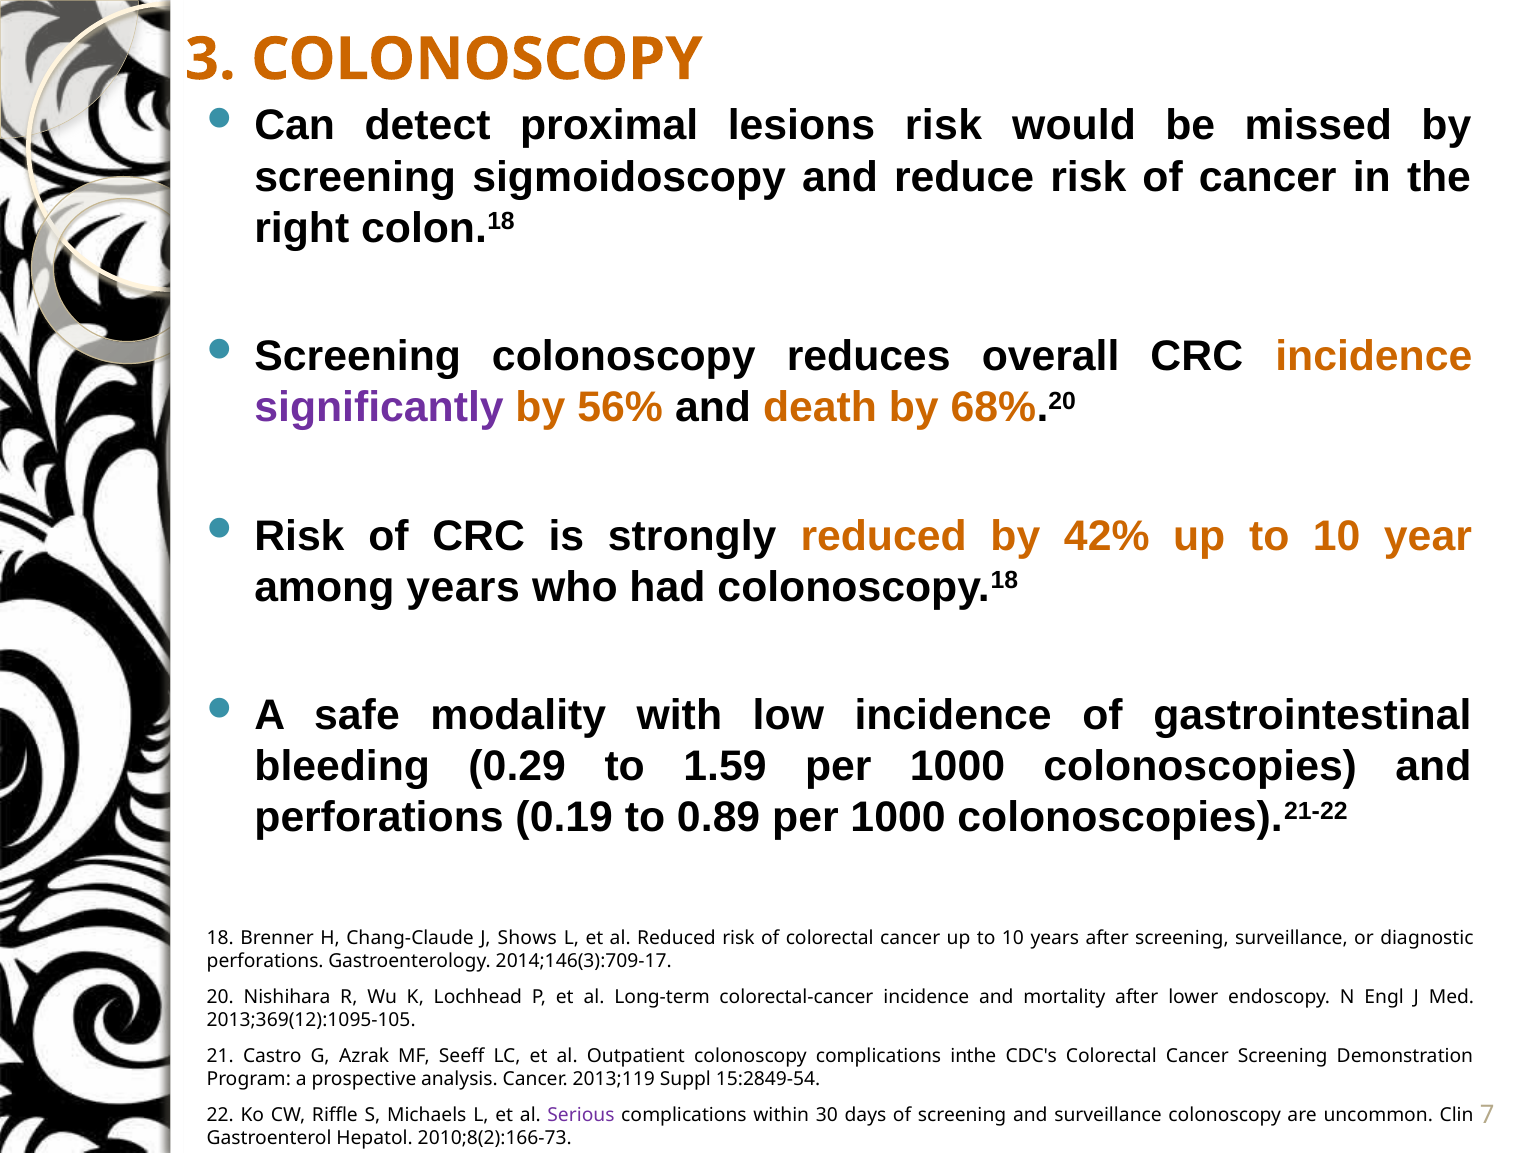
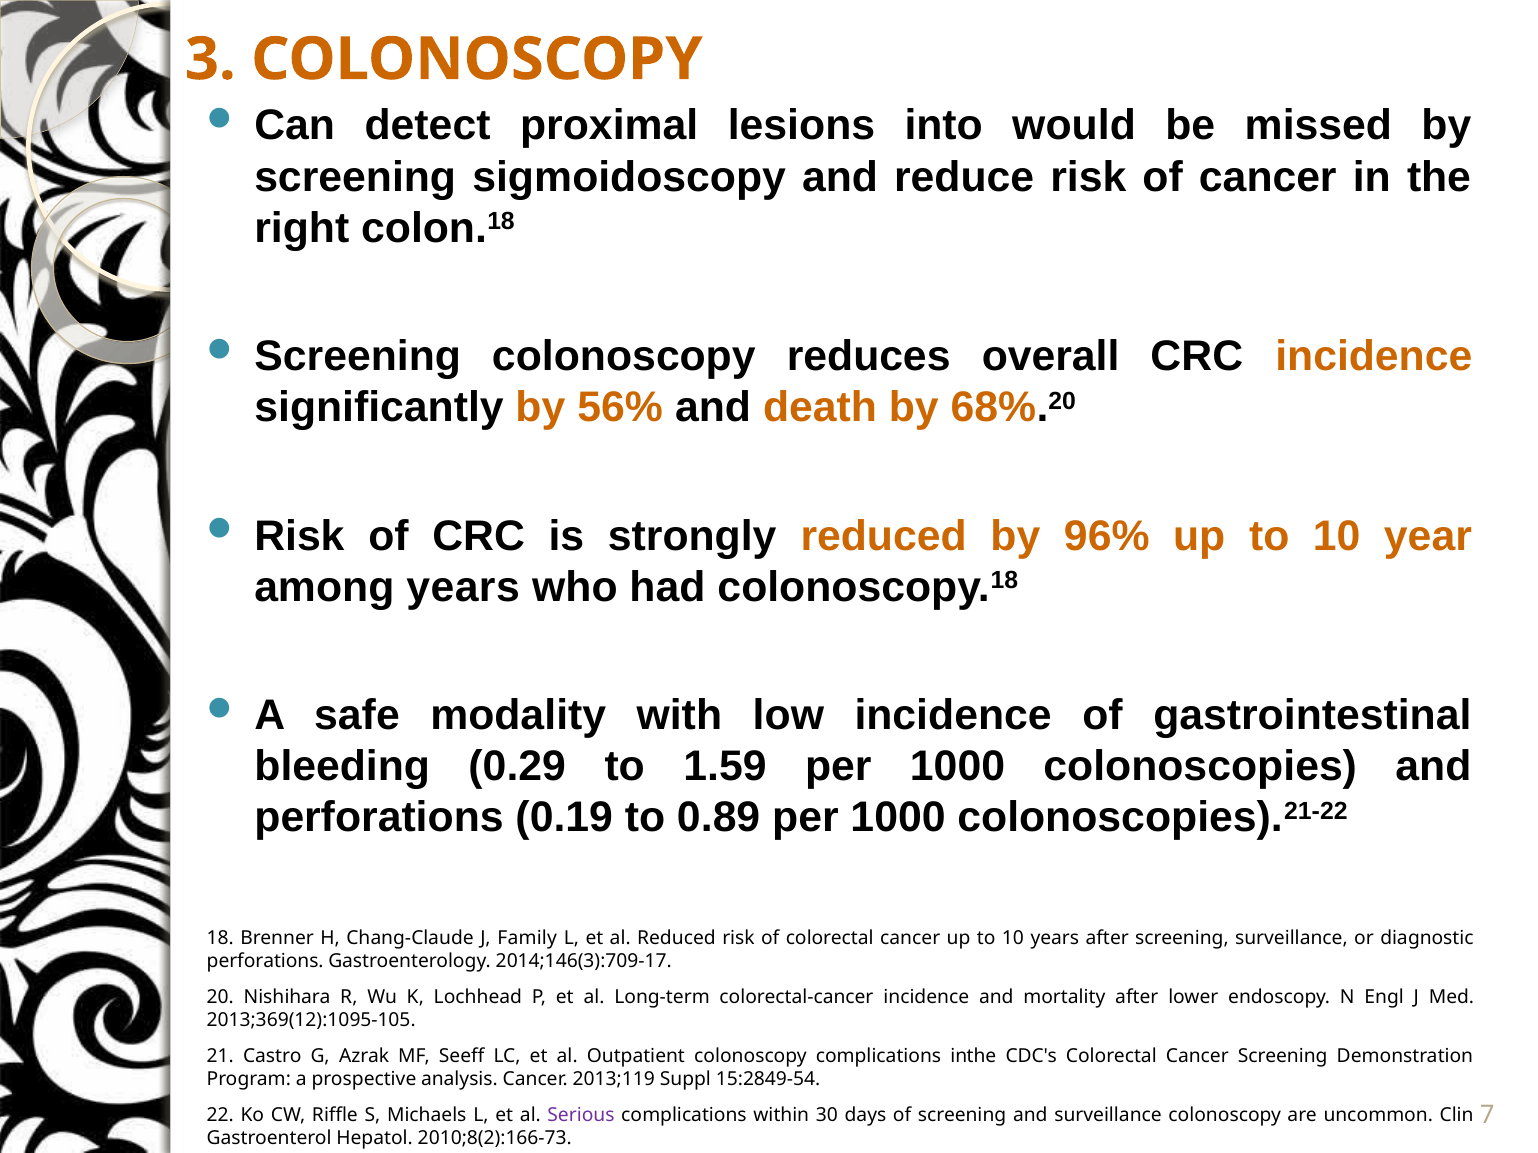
lesions risk: risk -> into (944, 126)
significantly colour: purple -> black (379, 408)
42%: 42% -> 96% (1107, 536)
Shows: Shows -> Family (527, 938)
